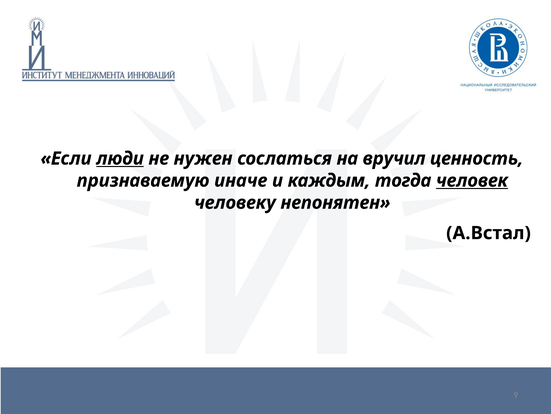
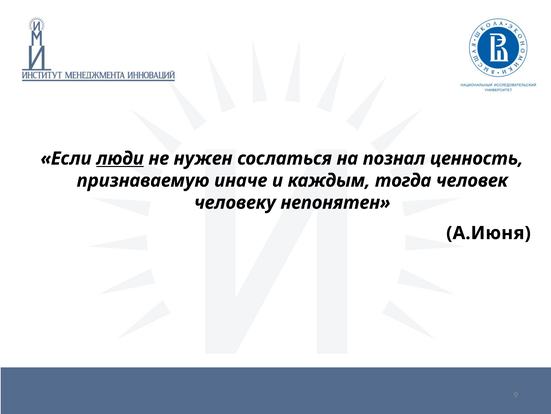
вручил: вручил -> познал (394, 158)
человек underline: present -> none (472, 180)
А.Встал: А.Встал -> А.Июня (489, 233)
